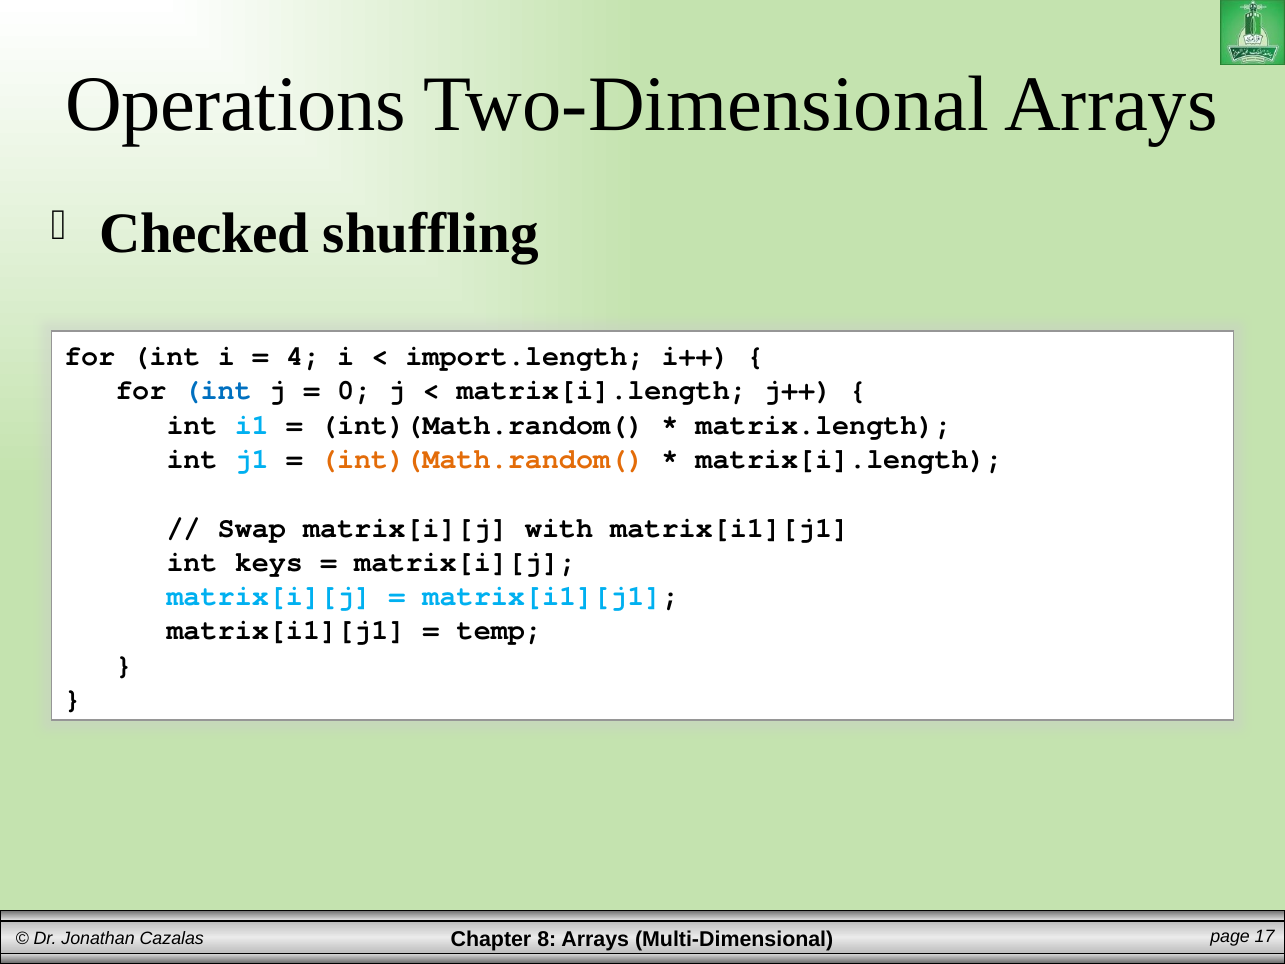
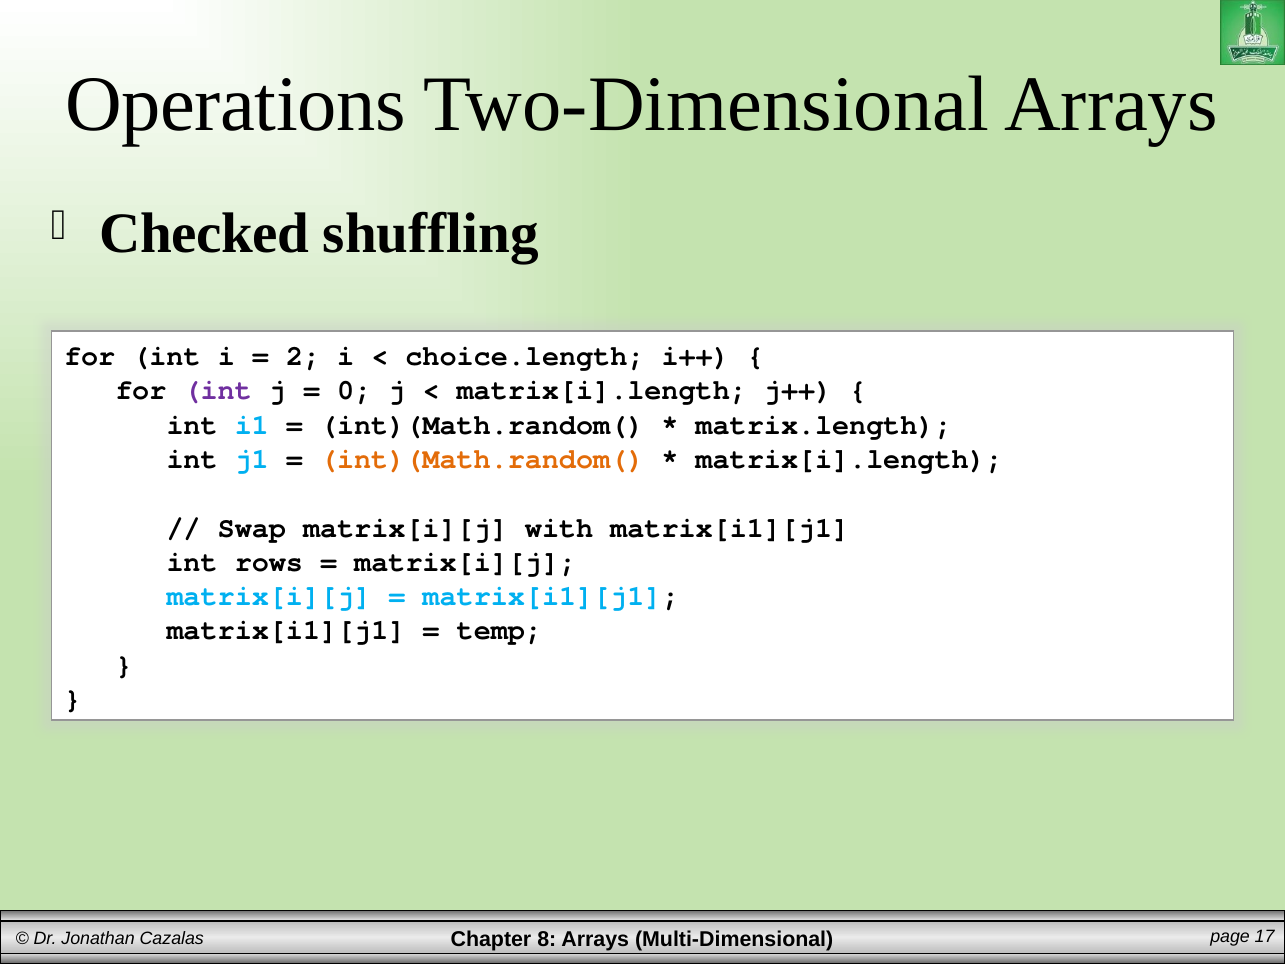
4: 4 -> 2 (303, 356)
import.length: import.length -> choice.length (525, 356)
int colour: blue -> purple (218, 390)
keys: keys -> rows (269, 562)
